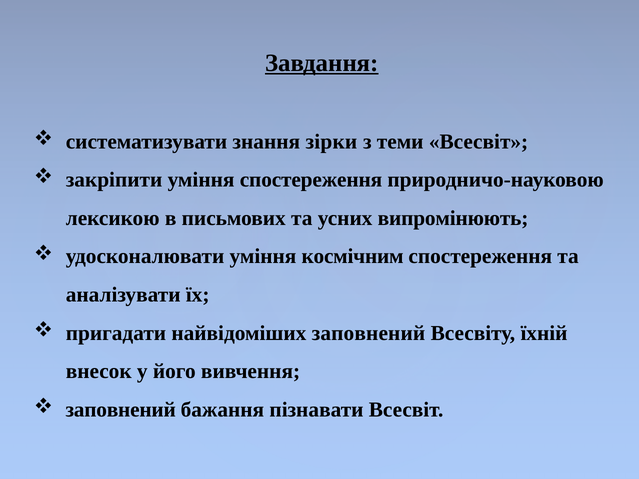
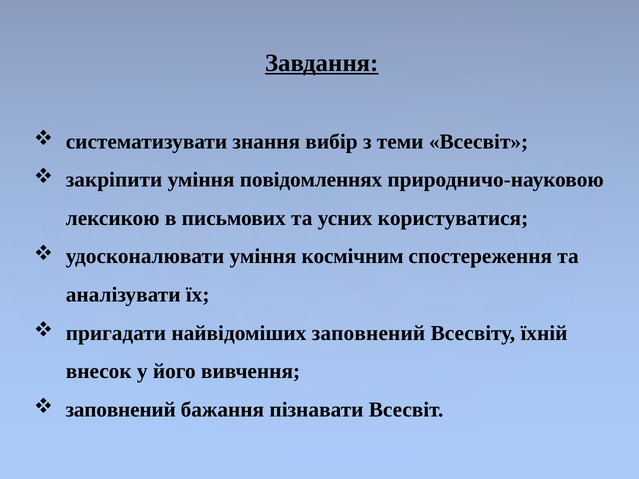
зірки: зірки -> вибір (332, 142)
уміння спостереження: спостереження -> повідомленнях (311, 180)
випромінюють: випромінюють -> користуватися (453, 218)
